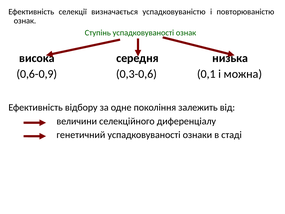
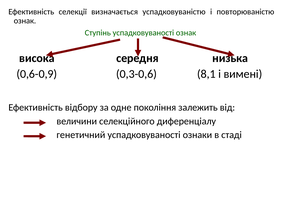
0,1: 0,1 -> 8,1 (206, 74)
можна: можна -> вимені (243, 74)
